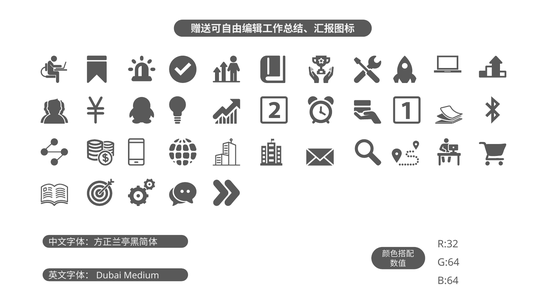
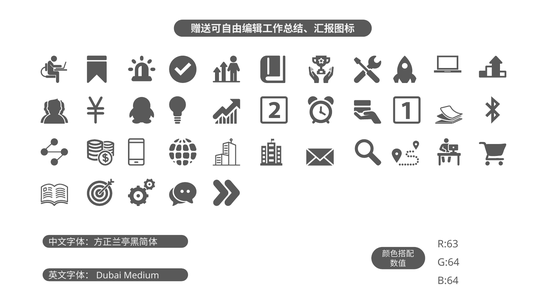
R:32: R:32 -> R:63 (448, 245)
